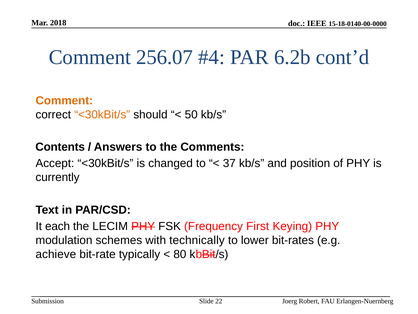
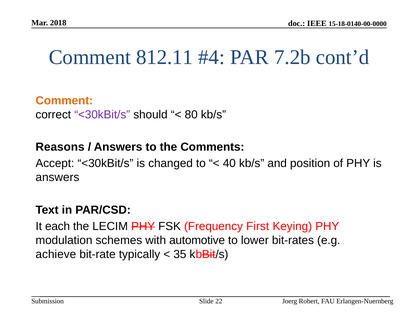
256.07: 256.07 -> 812.11 (165, 57)
6.2b: 6.2b -> 7.2b (292, 57)
<30kBit/s colour: orange -> purple (102, 114)
50: 50 -> 80 (191, 114)
Contents: Contents -> Reasons (60, 147)
37: 37 -> 40 (229, 163)
currently: currently -> answers (57, 177)
technically: technically -> automotive (197, 240)
80: 80 -> 35 (180, 254)
